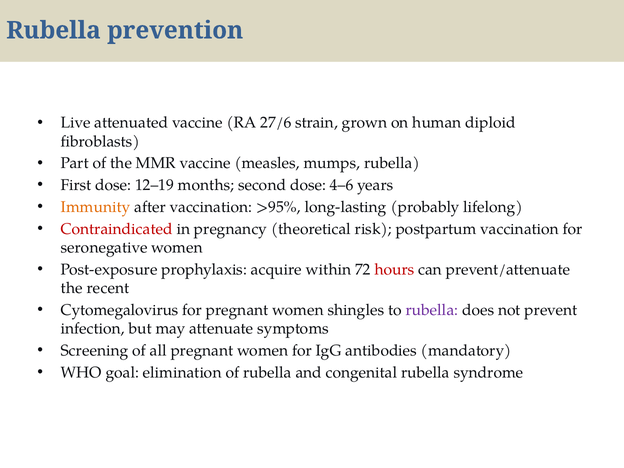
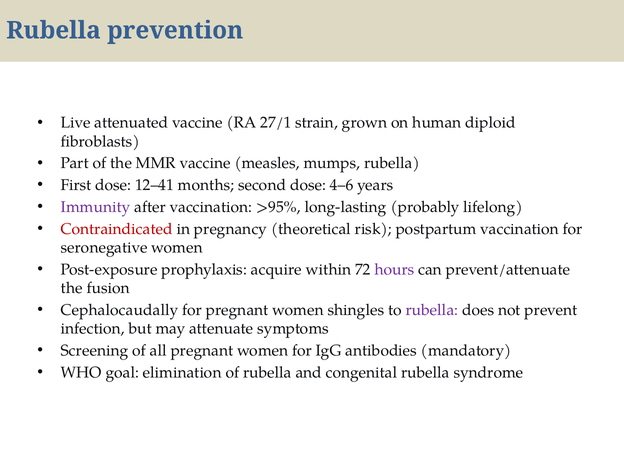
27/6: 27/6 -> 27/1 (276, 123)
12–19: 12–19 -> 12–41 (155, 185)
Immunity colour: orange -> purple (96, 207)
hours colour: red -> purple (394, 269)
recent: recent -> fusion (108, 288)
Cytomegalovirus: Cytomegalovirus -> Cephalocaudally (120, 310)
